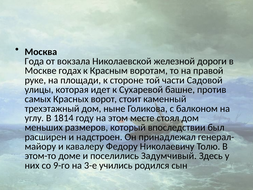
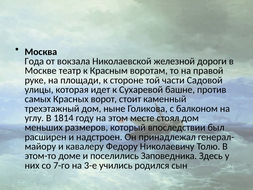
годах: годах -> театр (70, 71)
Задумчивый: Задумчивый -> Заповедника (169, 156)
9-го: 9-го -> 7-го (61, 165)
